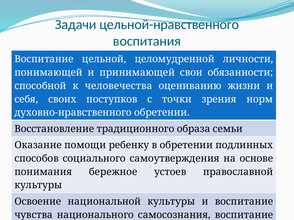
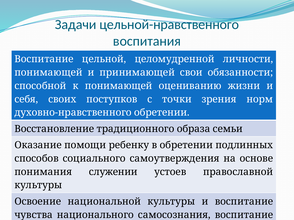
к человечества: человечества -> понимающей (119, 86)
бережное: бережное -> служении (113, 172)
